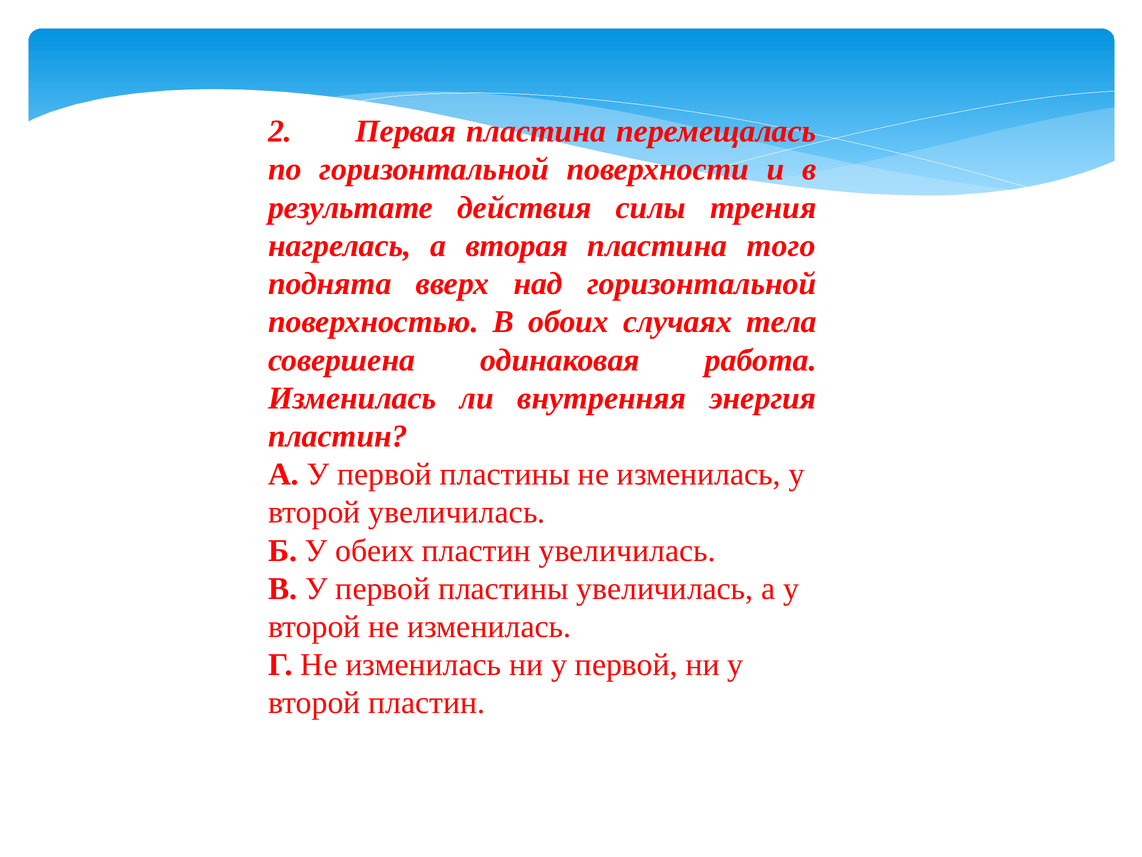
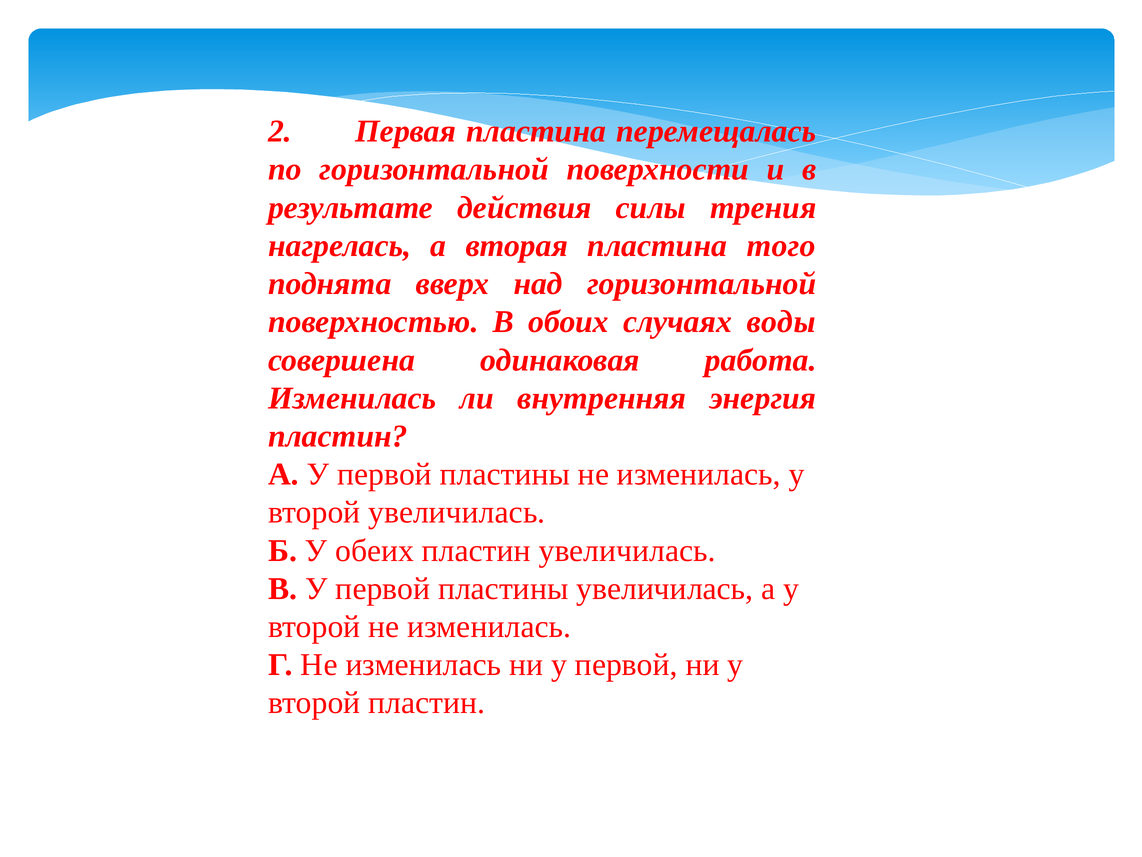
тела: тела -> воды (781, 322)
